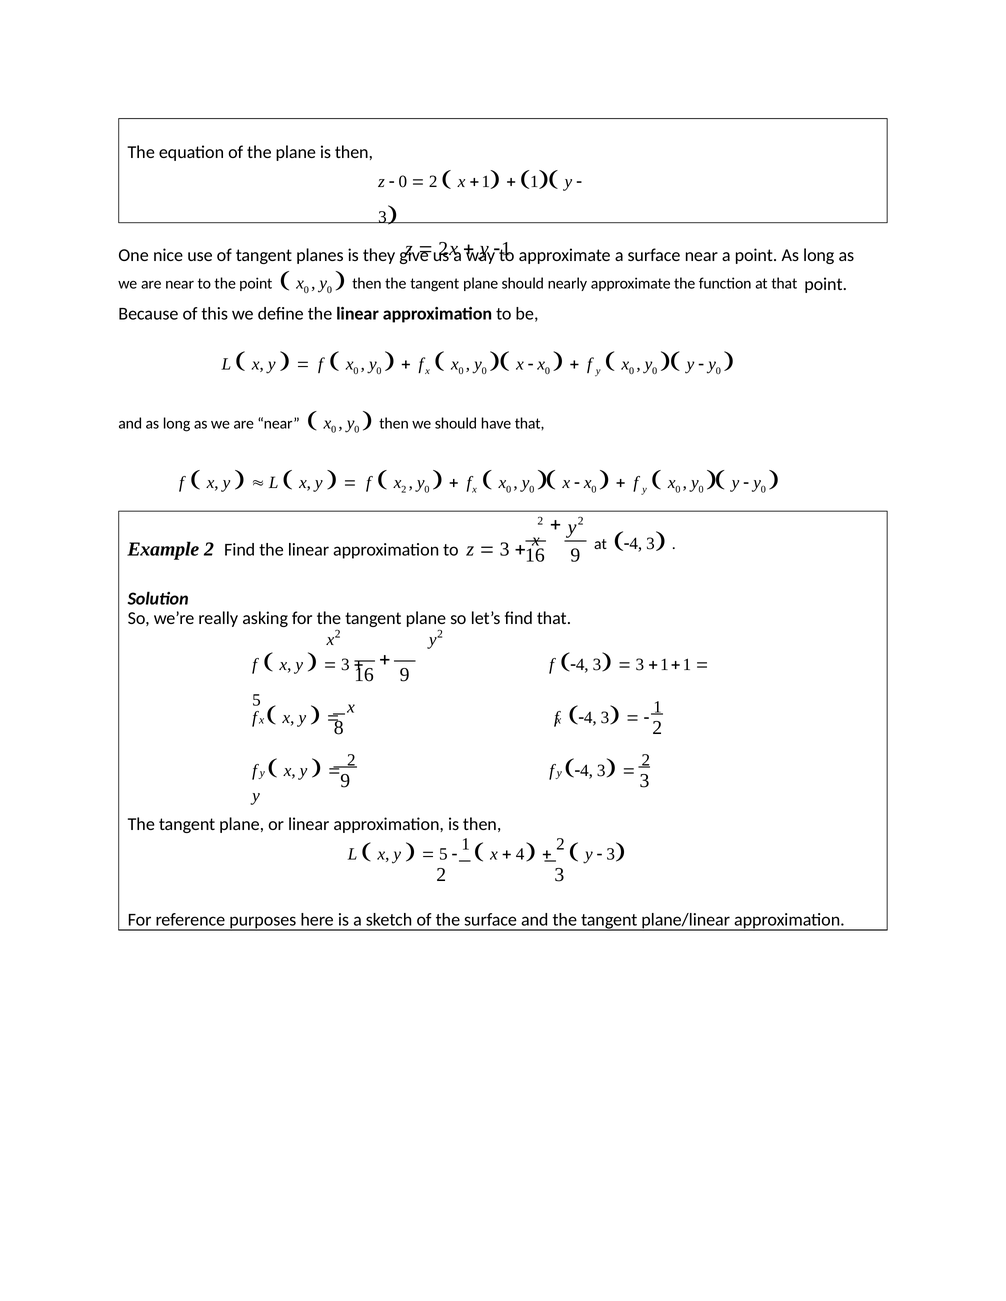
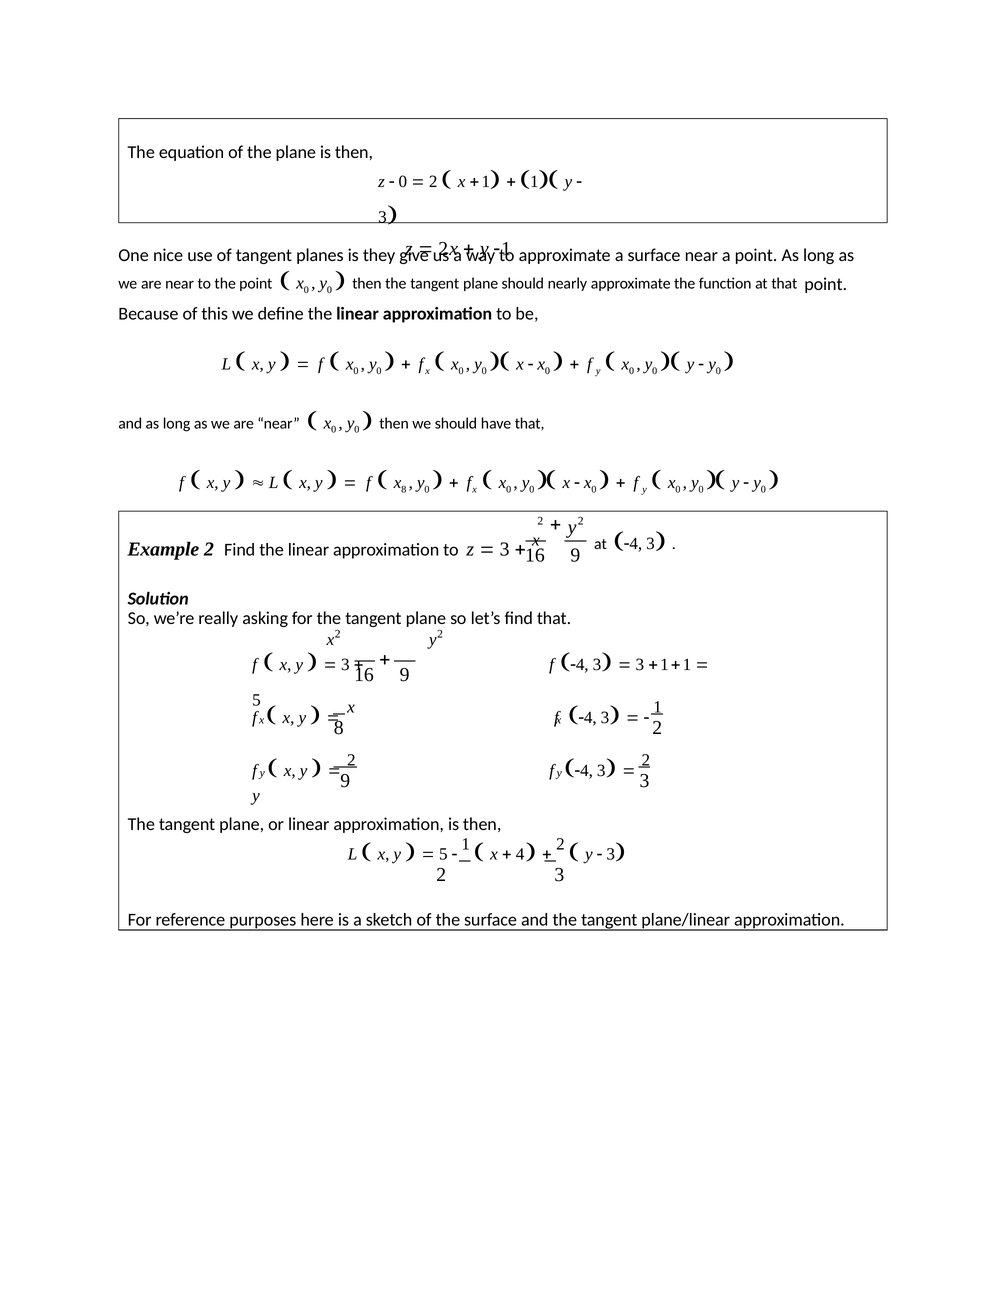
x 2: 2 -> 8 (404, 490)
